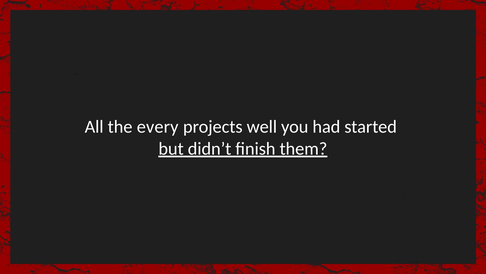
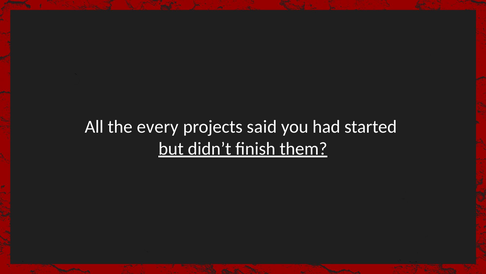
well: well -> said (262, 127)
